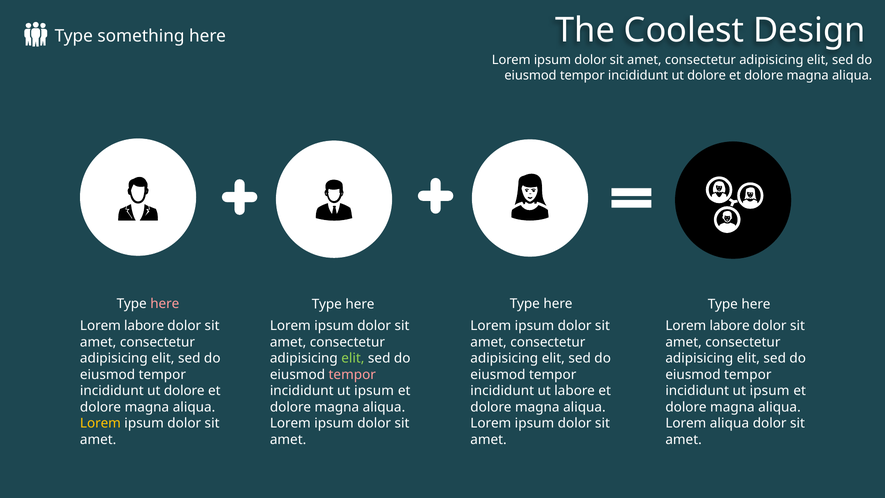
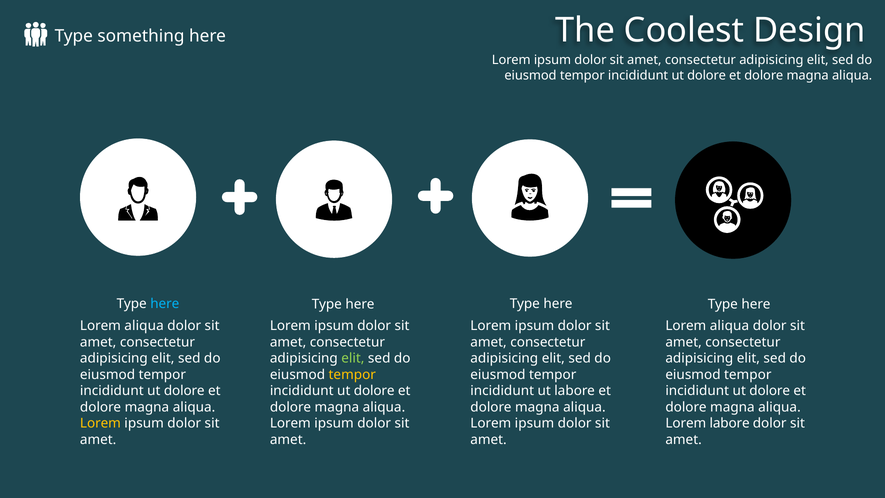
here colour: pink -> light blue (165, 304)
labore: labore -> aliqua (144, 326)
labore: labore -> aliqua (729, 326)
tempor colour: pink -> yellow (352, 374)
ipsum: ipsum -> dolore (374, 391)
ipsum: ipsum -> dolore (770, 391)
Lorem aliqua: aliqua -> labore (730, 423)
